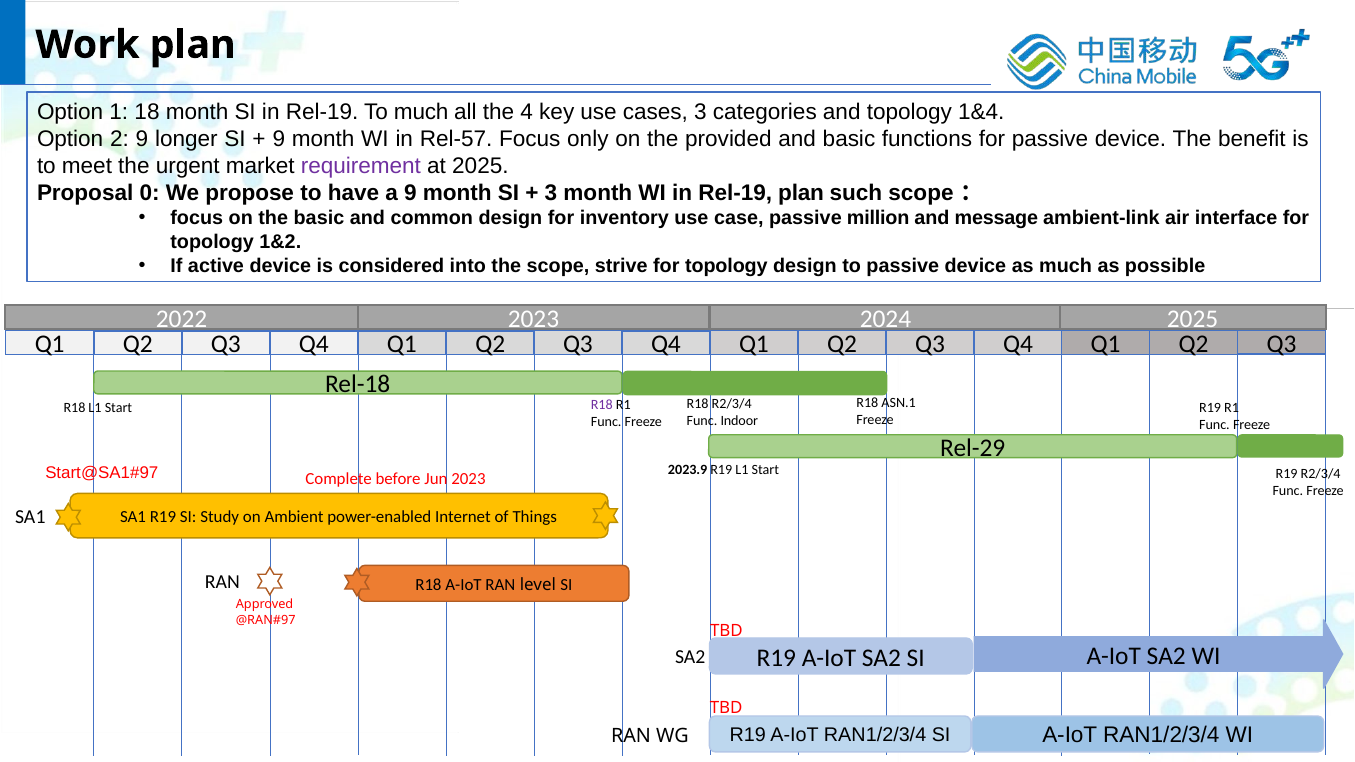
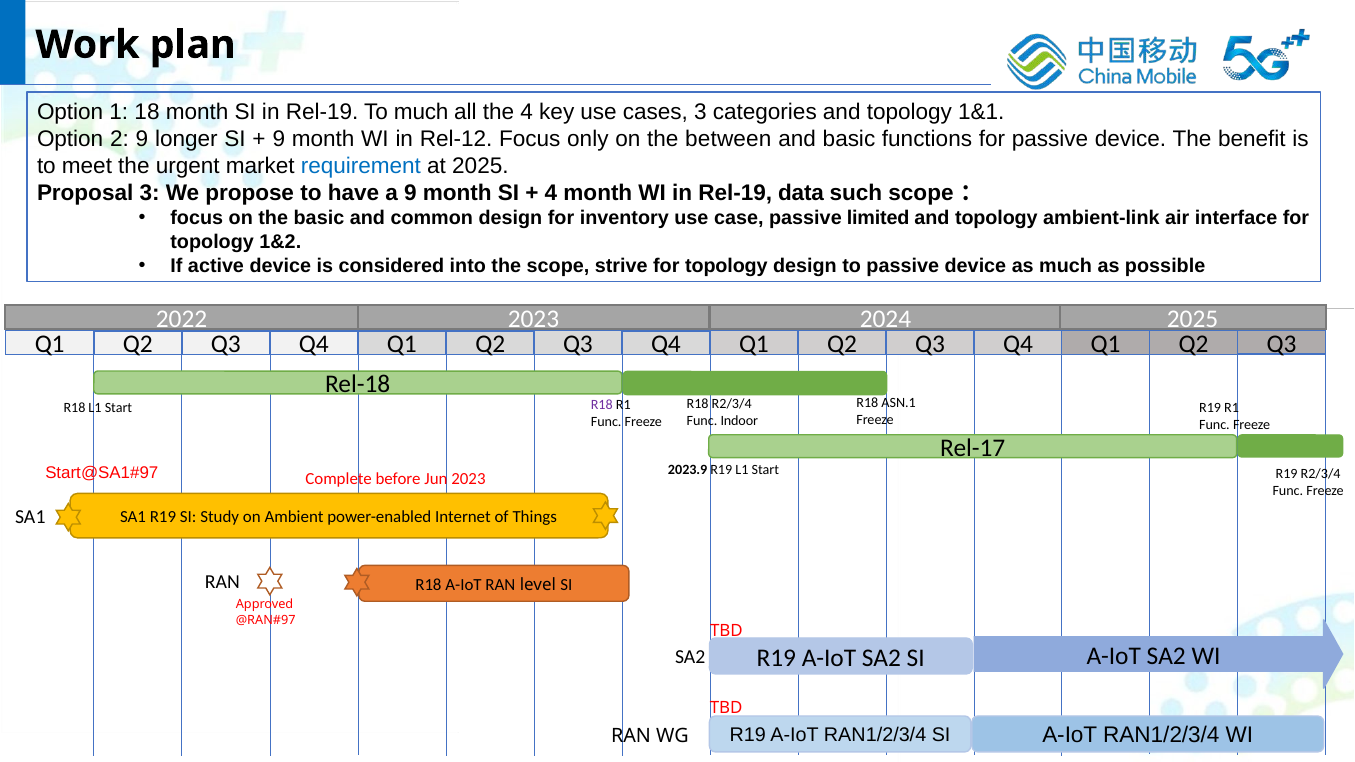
1&4: 1&4 -> 1&1 (981, 112)
Rel-57: Rel-57 -> Rel-12 (456, 139)
provided: provided -> between (728, 139)
requirement colour: purple -> blue (361, 166)
Proposal 0: 0 -> 3 (150, 193)
3: 3 -> 4 (551, 193)
Rel-19 plan: plan -> data (801, 193)
million: million -> limited (878, 218)
message: message -> topology (996, 218)
Rel-29: Rel-29 -> Rel-17 (973, 448)
